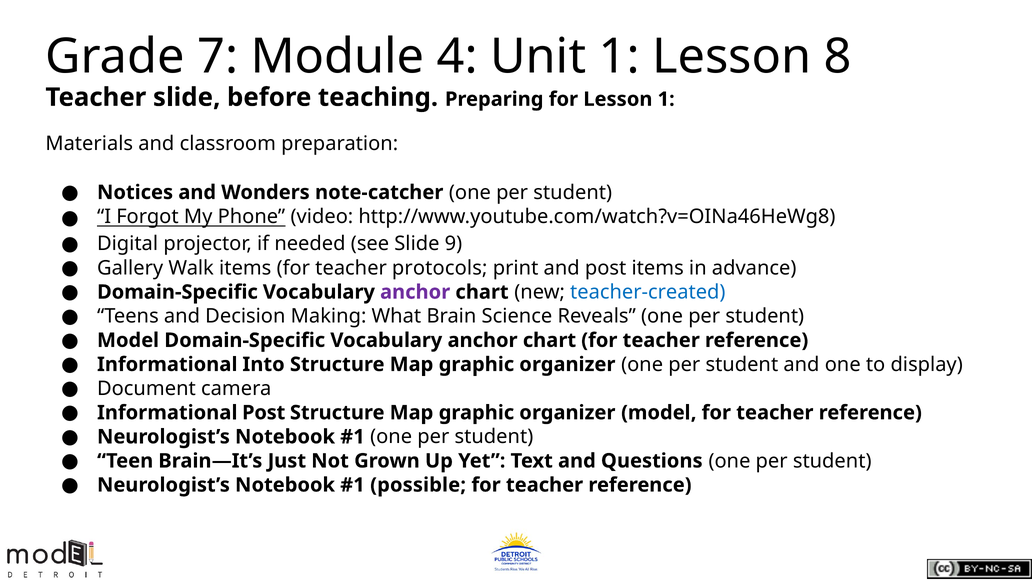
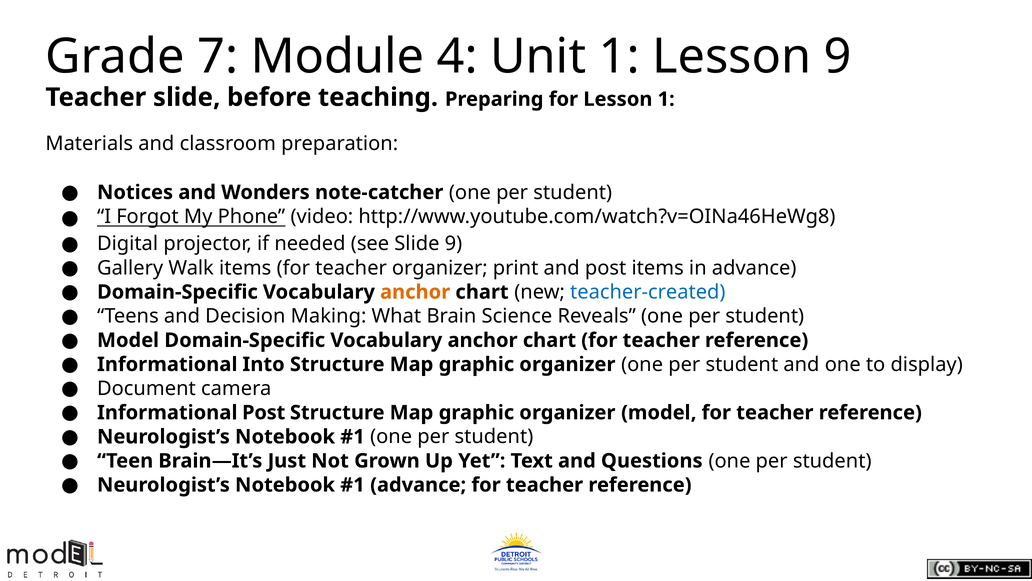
Lesson 8: 8 -> 9 (838, 57)
teacher protocols: protocols -> organizer (440, 268)
anchor colour: purple -> orange (415, 292)
possible: possible -> advance (418, 485)
